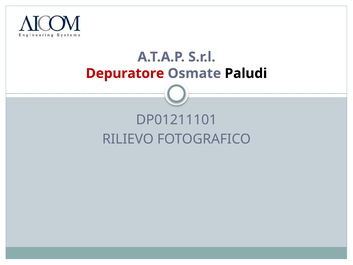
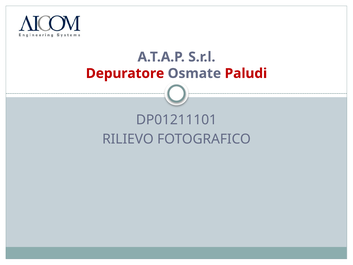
Paludi colour: black -> red (246, 73)
